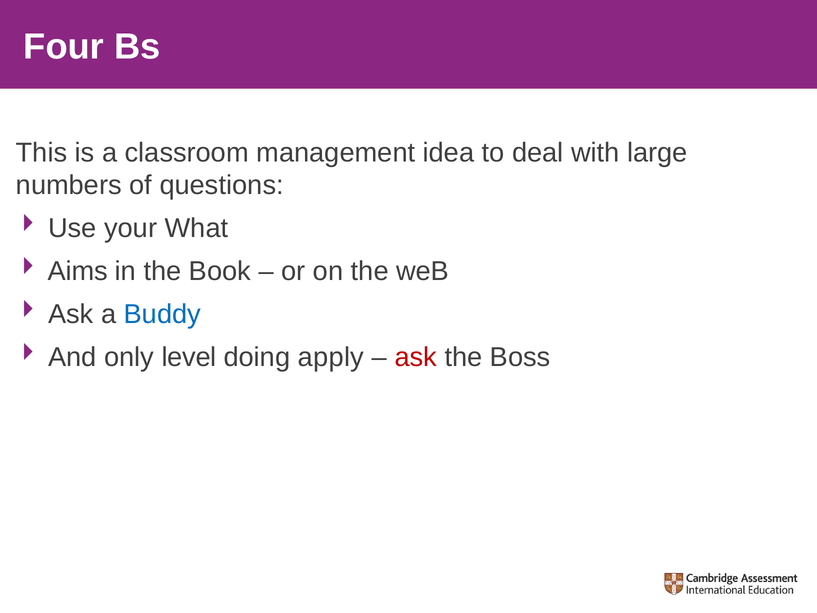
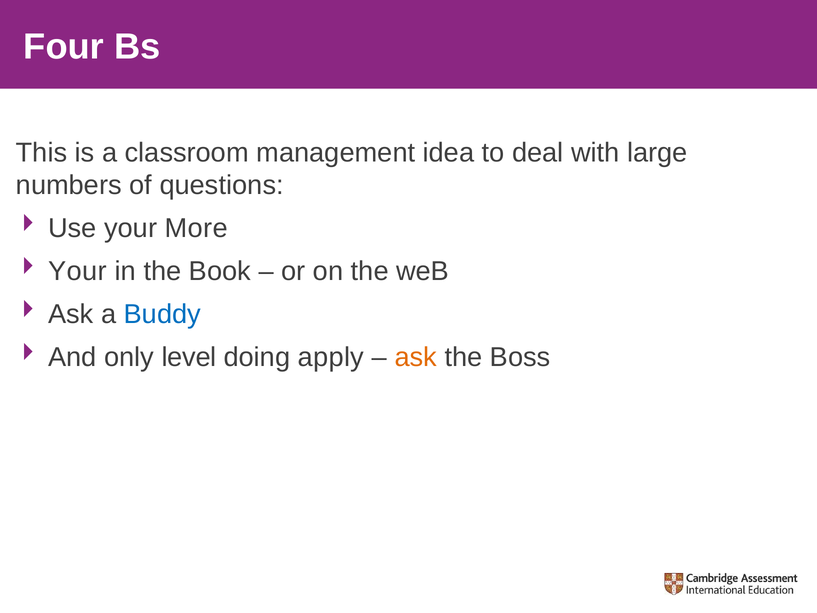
What: What -> More (196, 228)
Aims: Aims -> Your (78, 271)
ask colour: red -> orange (416, 357)
